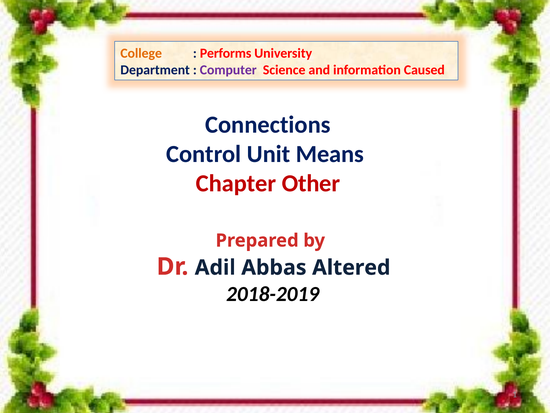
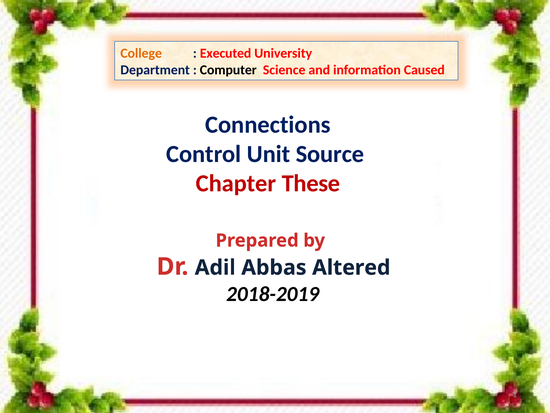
Performs: Performs -> Executed (226, 53)
Computer colour: purple -> black (228, 70)
Means: Means -> Source (330, 154)
Other: Other -> These (311, 183)
